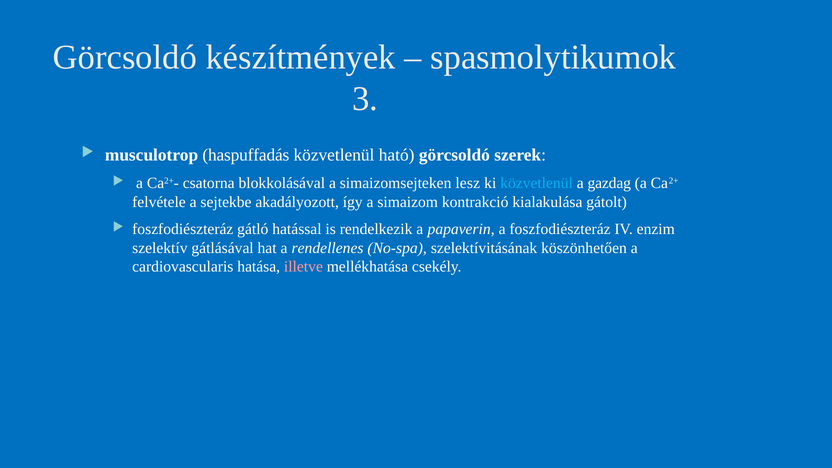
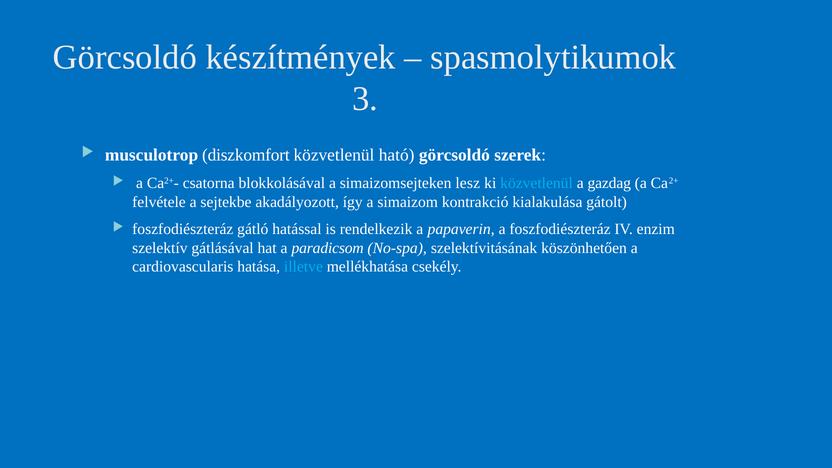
haspuffadás: haspuffadás -> diszkomfort (246, 155)
rendellenes: rendellenes -> paradicsom (328, 248)
illetve colour: pink -> light blue (303, 267)
